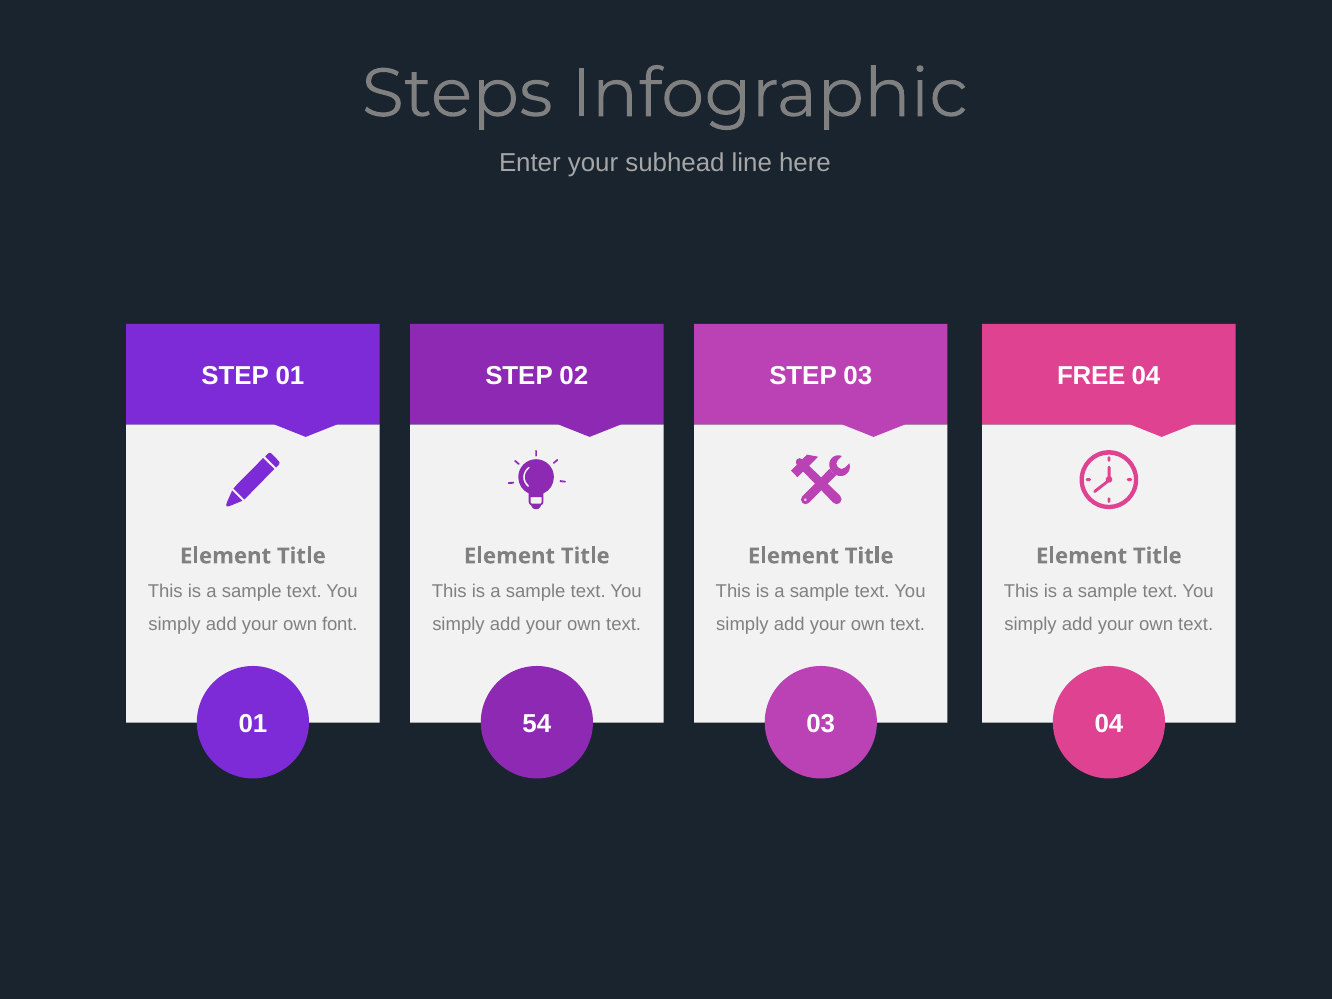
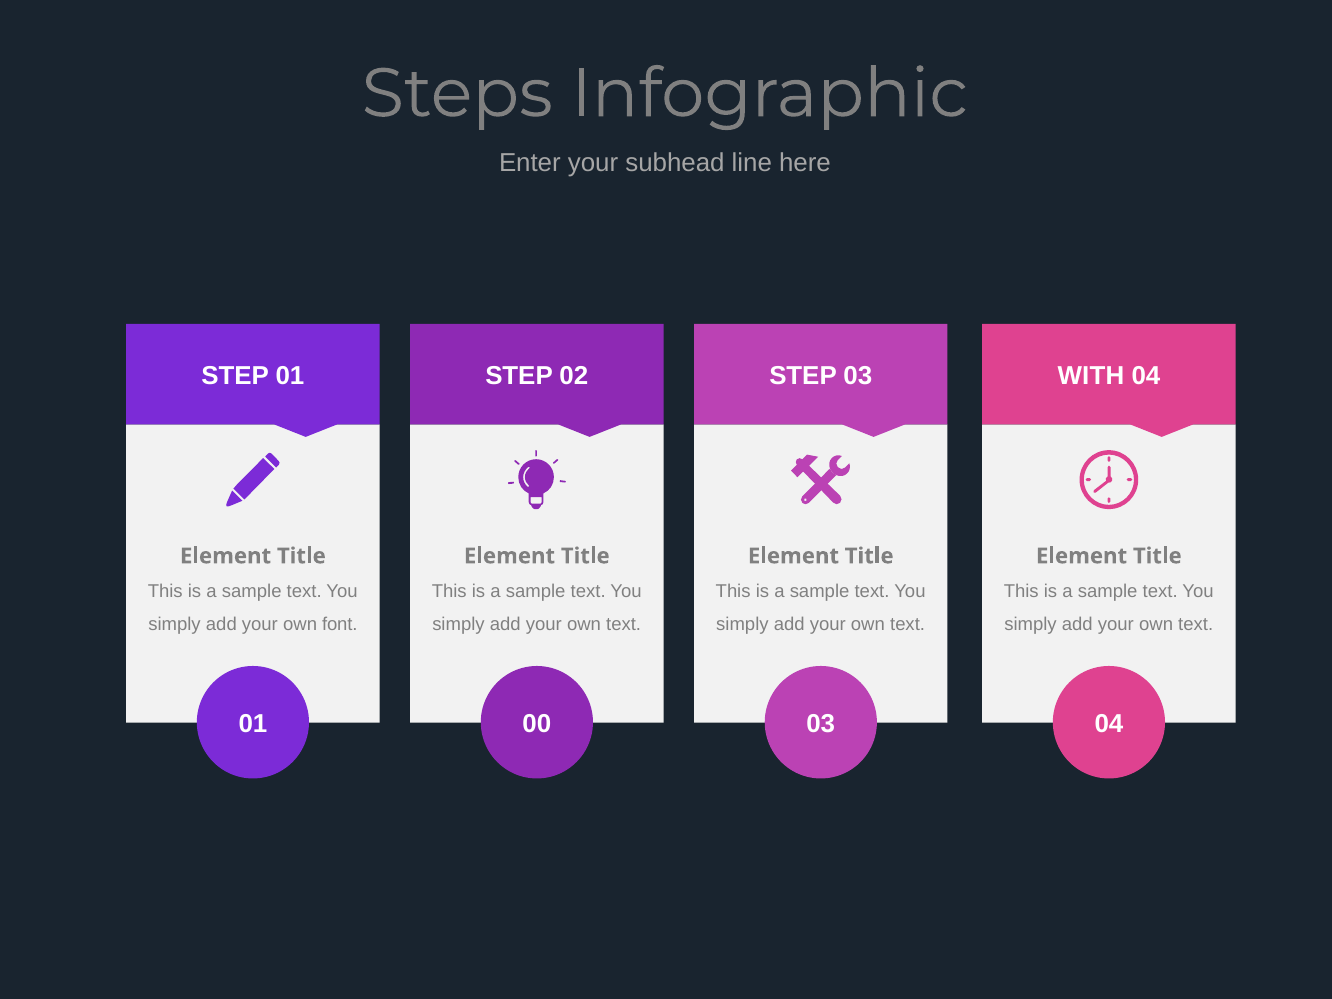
FREE: FREE -> WITH (1091, 376)
54: 54 -> 00 (537, 724)
